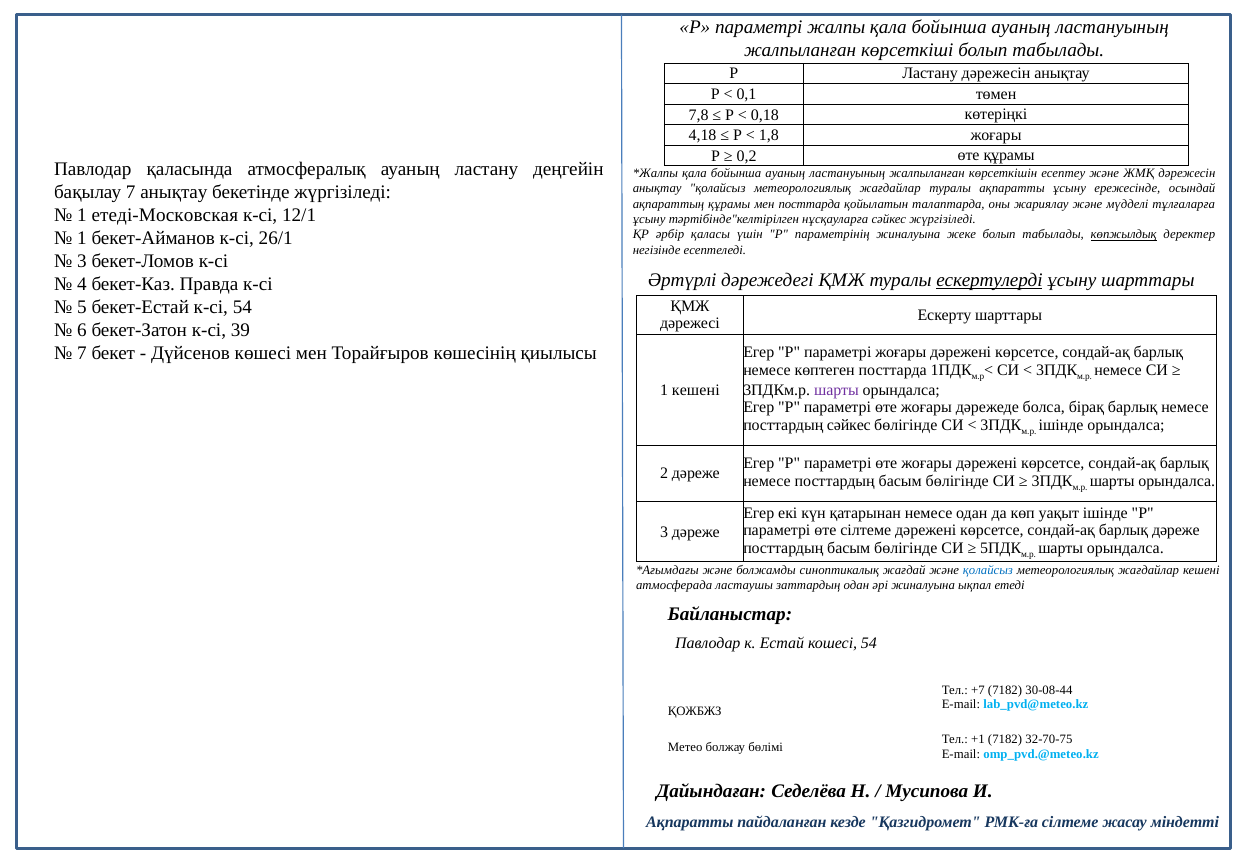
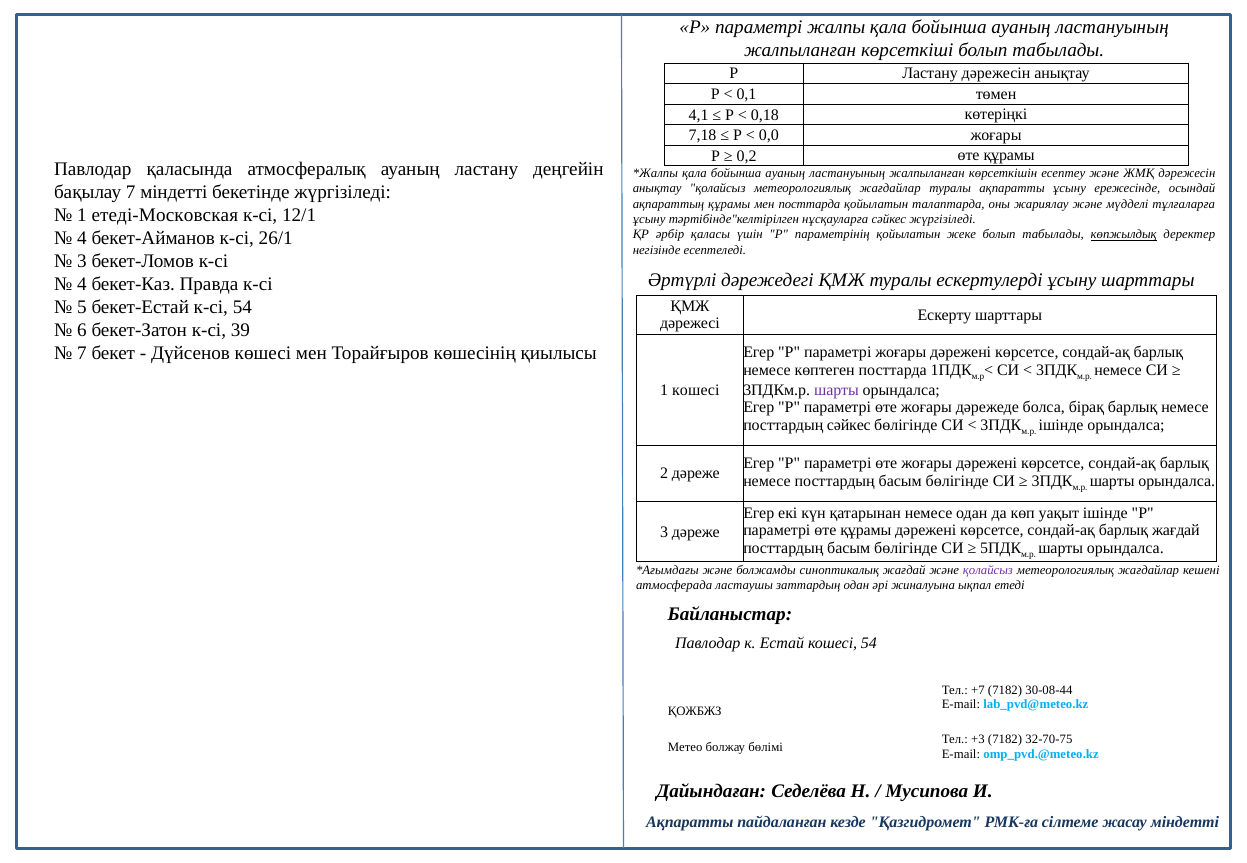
7,8: 7,8 -> 4,1 (699, 115)
4,18: 4,18 -> 7,18 (703, 136)
1,8: 1,8 -> 0,0 (769, 136)
7 анықтау: анықтау -> міндетті (174, 192)
параметрінің жиналуына: жиналуына -> қойылатын (908, 235)
1: 1 -> 4 (82, 238)
ескертулерді underline: present -> none (989, 280)
1 кешені: кешені -> кошесi (696, 390)
параметрі өте сілтеме: сілтеме -> құрамы (866, 531)
барлық дәреже: дәреже -> жағдай (1176, 531)
қолайсыз colour: blue -> purple (988, 570)
+1: +1 -> +3 (978, 740)
